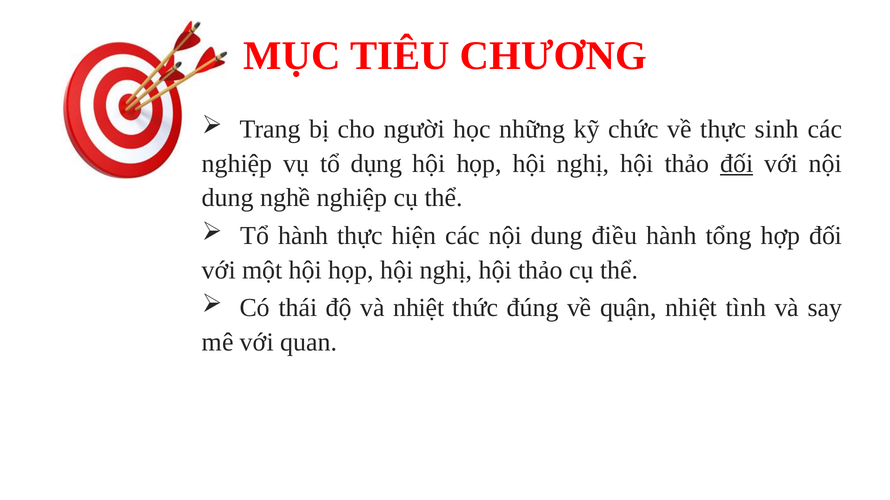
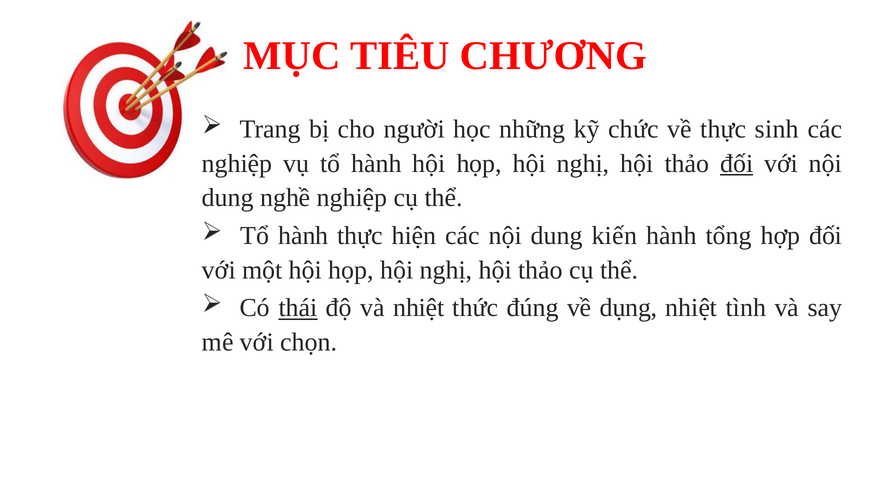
vụ tổ dụng: dụng -> hành (377, 164)
điều: điều -> kiến (614, 236)
thái underline: none -> present (298, 308)
quận: quận -> dụng (629, 308)
quan: quan -> chọn (309, 343)
